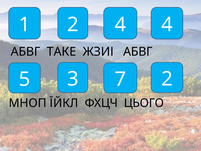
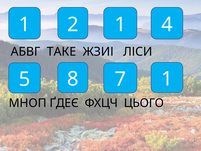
2 4: 4 -> 1 (120, 25)
ЖЗИІ АБВГ: АБВГ -> ЛІСИ (138, 52)
3: 3 -> 8 (73, 79)
7 2: 2 -> 1 (167, 79)
ЇЙКЛ: ЇЙКЛ -> ҐДЕЄ (64, 103)
